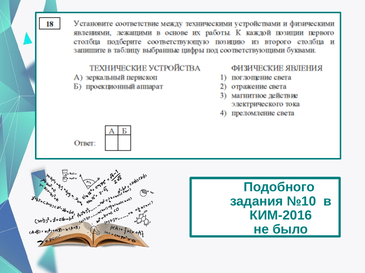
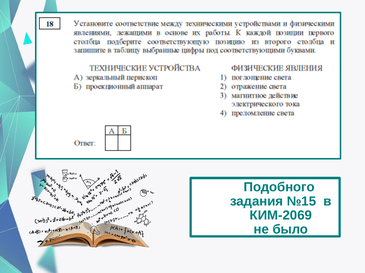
№10: №10 -> №15 (301, 202)
КИМ-2016: КИМ-2016 -> КИМ-2069 (281, 216)
